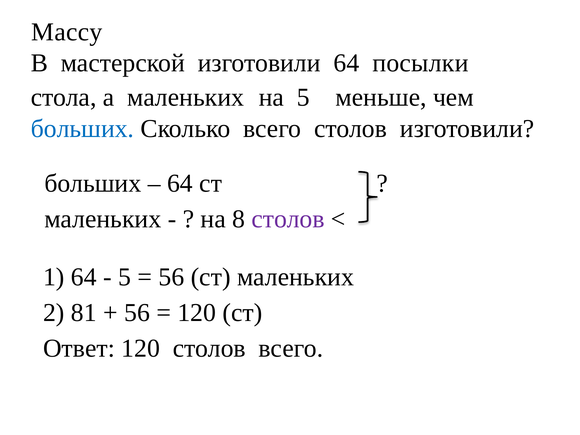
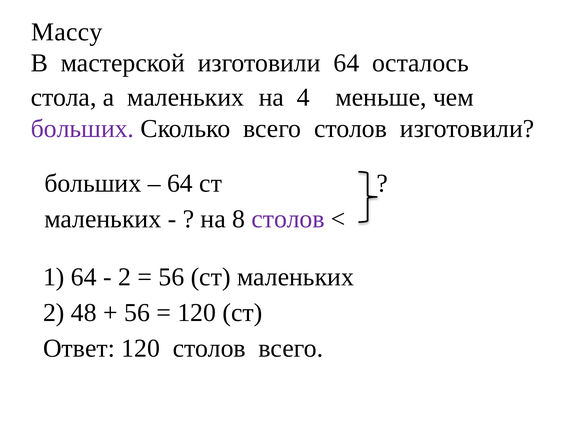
посылки: посылки -> осталось (421, 63)
на 5: 5 -> 4 (303, 97)
больших colour: blue -> purple (82, 129)
5: 5 -> 2 (125, 277)
81: 81 -> 48 (84, 313)
